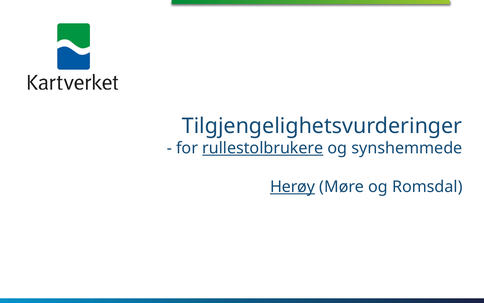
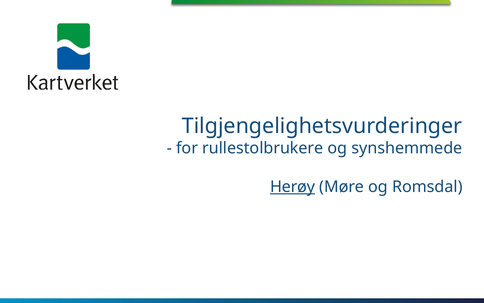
rullestolbrukere underline: present -> none (263, 148)
